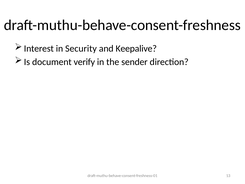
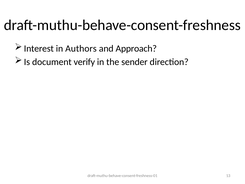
Security: Security -> Authors (81, 48)
Keepalive: Keepalive -> Approach (136, 48)
